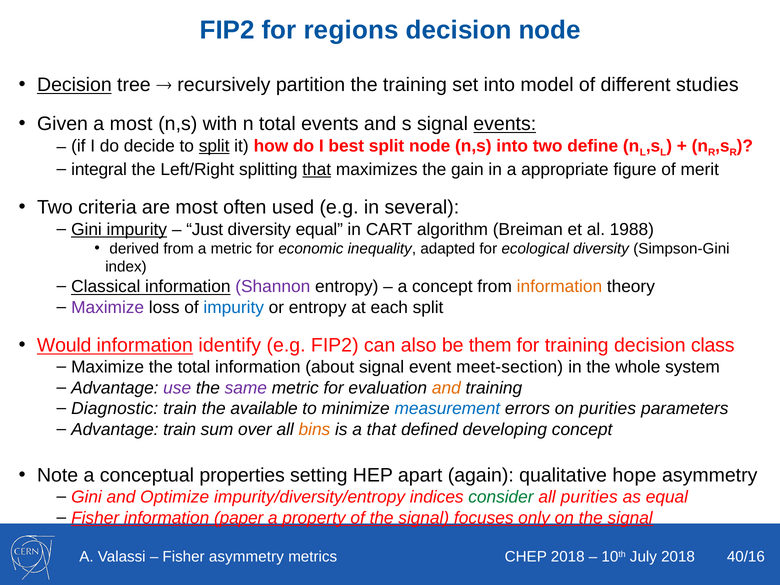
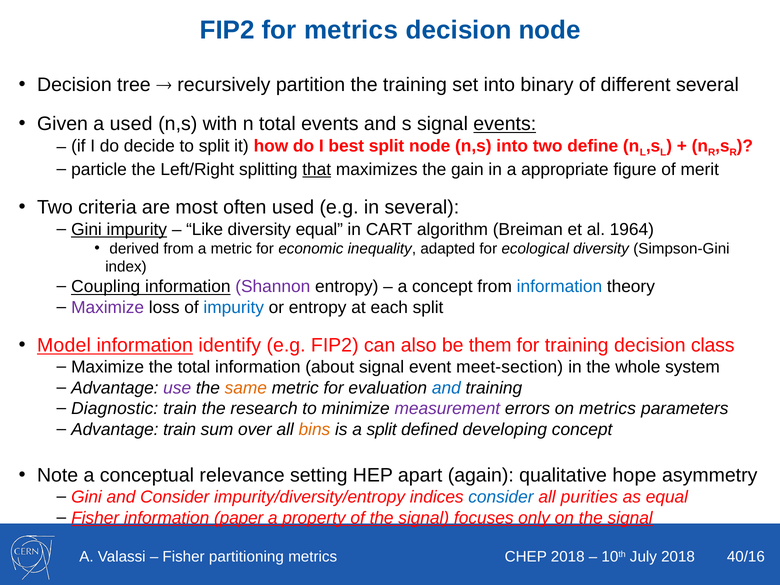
for regions: regions -> metrics (351, 30)
Decision underline: present -> none (74, 85)
model: model -> binary (547, 85)
different studies: studies -> several (707, 85)
a most: most -> used (131, 124)
split underline: present -> none (214, 146)
integral: integral -> particle (99, 170)
Just: Just -> Like (205, 229)
1988: 1988 -> 1964 (632, 229)
Classical: Classical -> Coupling (106, 287)
information colour: orange -> blue (559, 287)
Would: Would -> Model (64, 345)
same colour: purple -> orange (246, 388)
and colour: orange -> blue (446, 388)
available: available -> research (264, 409)
measurement colour: blue -> purple (447, 409)
on purities: purities -> metrics (608, 409)
a that: that -> split (382, 430)
properties: properties -> relevance (242, 475)
and Optimize: Optimize -> Consider (175, 497)
consider colour: green -> blue (501, 497)
Fisher asymmetry: asymmetry -> partitioning (246, 557)
